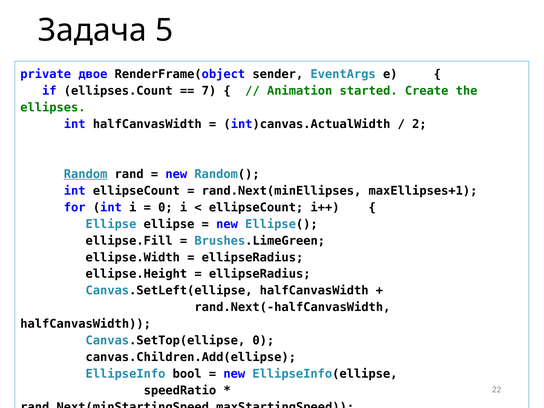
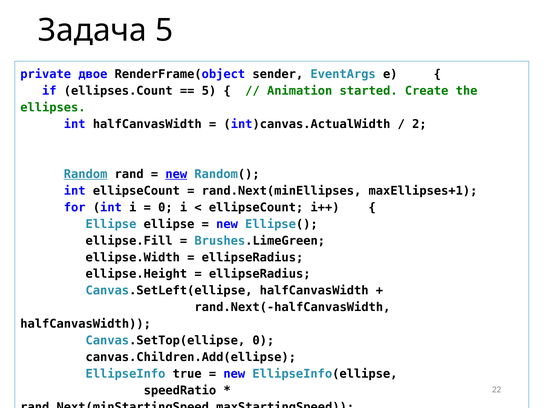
7: 7 -> 5 (209, 91)
new underline: none -> present (176, 174)
bool: bool -> true (187, 374)
